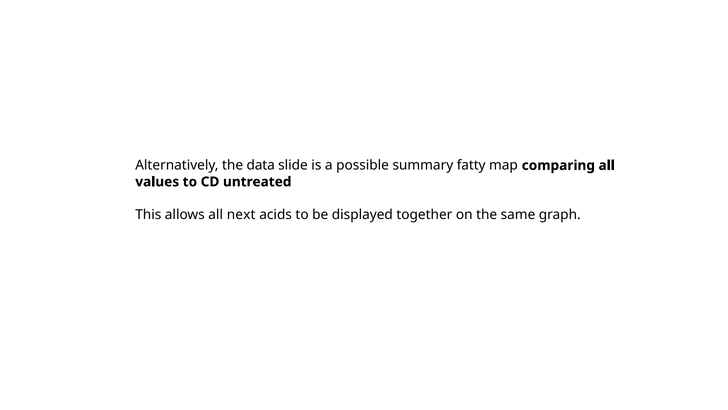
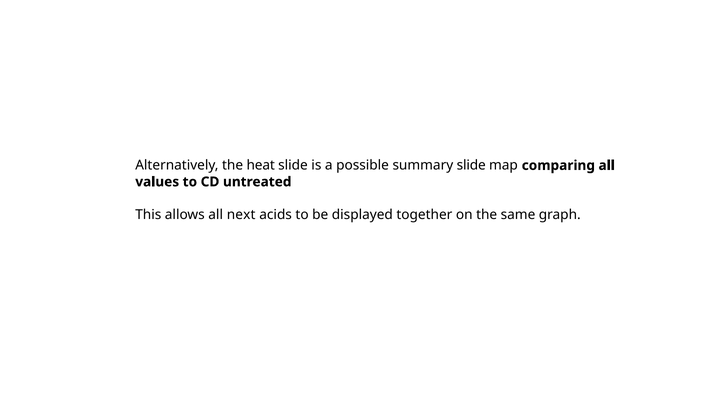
data: data -> heat (261, 165)
summary fatty: fatty -> slide (471, 165)
